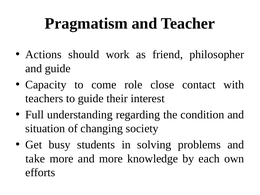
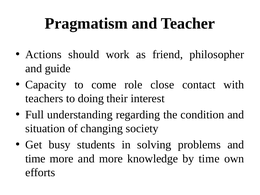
to guide: guide -> doing (91, 99)
take: take -> time (35, 159)
by each: each -> time (209, 159)
